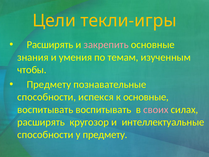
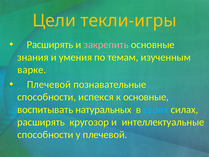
чтобы: чтобы -> варке (32, 70)
Предмету: Предмету -> Плечевой (49, 84)
воспитывать воспитывать: воспитывать -> натуральных (103, 109)
своих colour: pink -> light blue (156, 109)
у предмету: предмету -> плечевой (105, 134)
